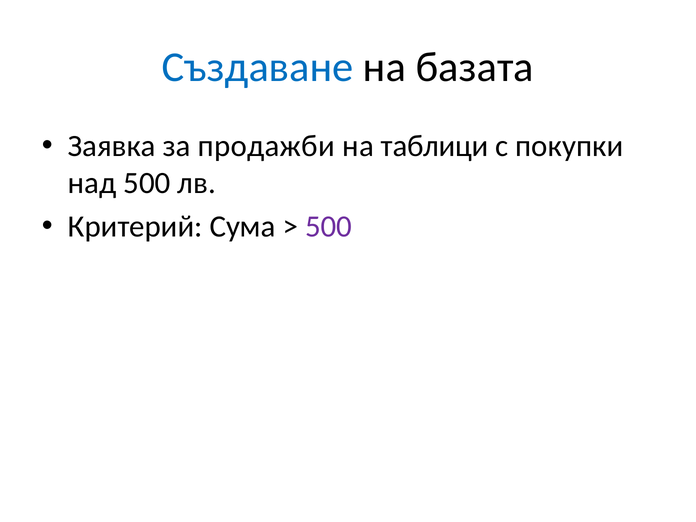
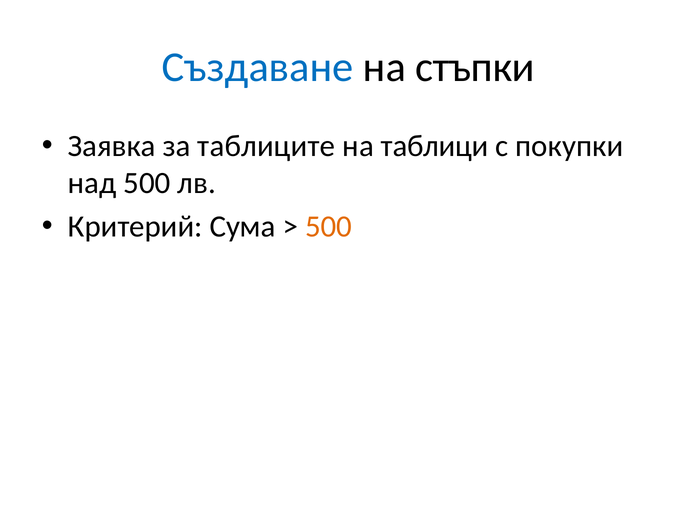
базата: базата -> стъпки (475, 67)
продажби: продажби -> таблиците (266, 146)
500 colour: purple -> orange (329, 226)
